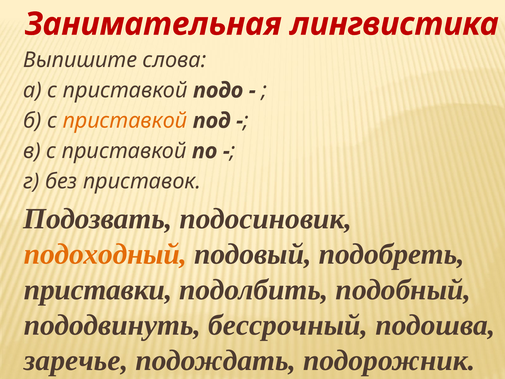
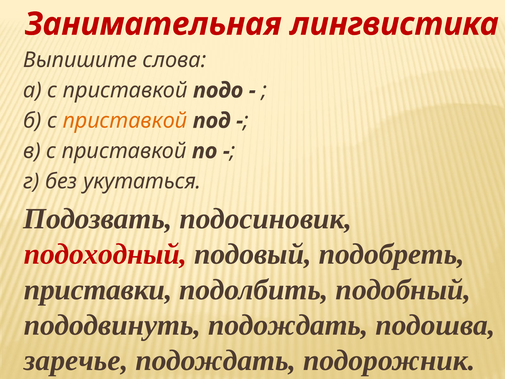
приставок: приставок -> укутаться (142, 181)
подоходный colour: orange -> red (105, 254)
пододвинуть бессрочный: бессрочный -> подождать (288, 325)
